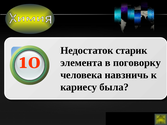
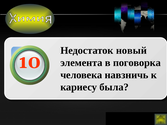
старик: старик -> новый (131, 51)
поговорку: поговорку -> поговорка (137, 63)
